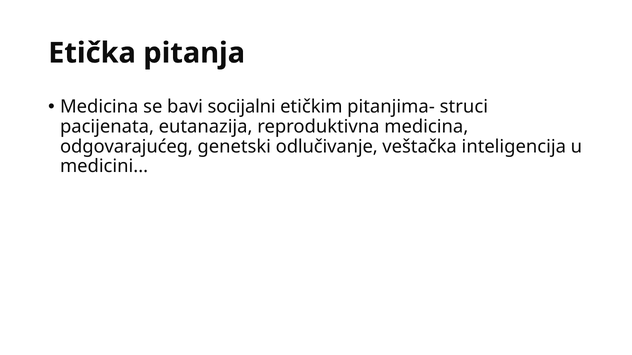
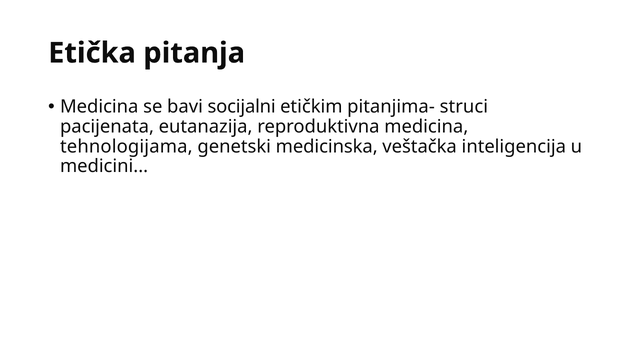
odgovarajućeg: odgovarajućeg -> tehnologijama (126, 147)
odlučivanje: odlučivanje -> medicinska (327, 147)
